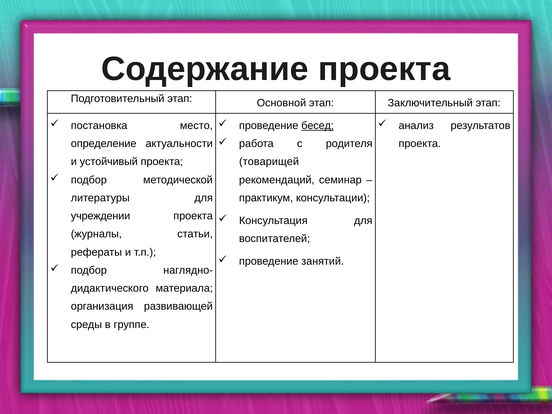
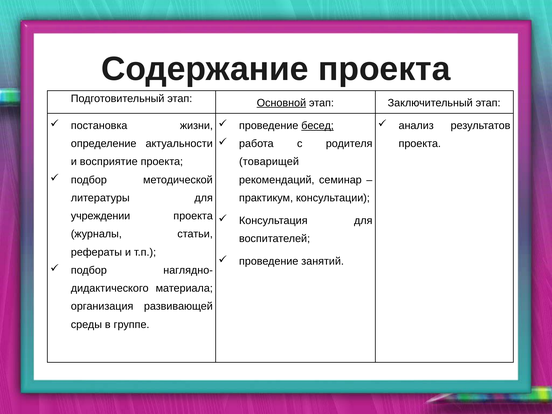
Основной underline: none -> present (281, 103)
место: место -> жизни (196, 126)
устойчивый: устойчивый -> восприятие (109, 162)
